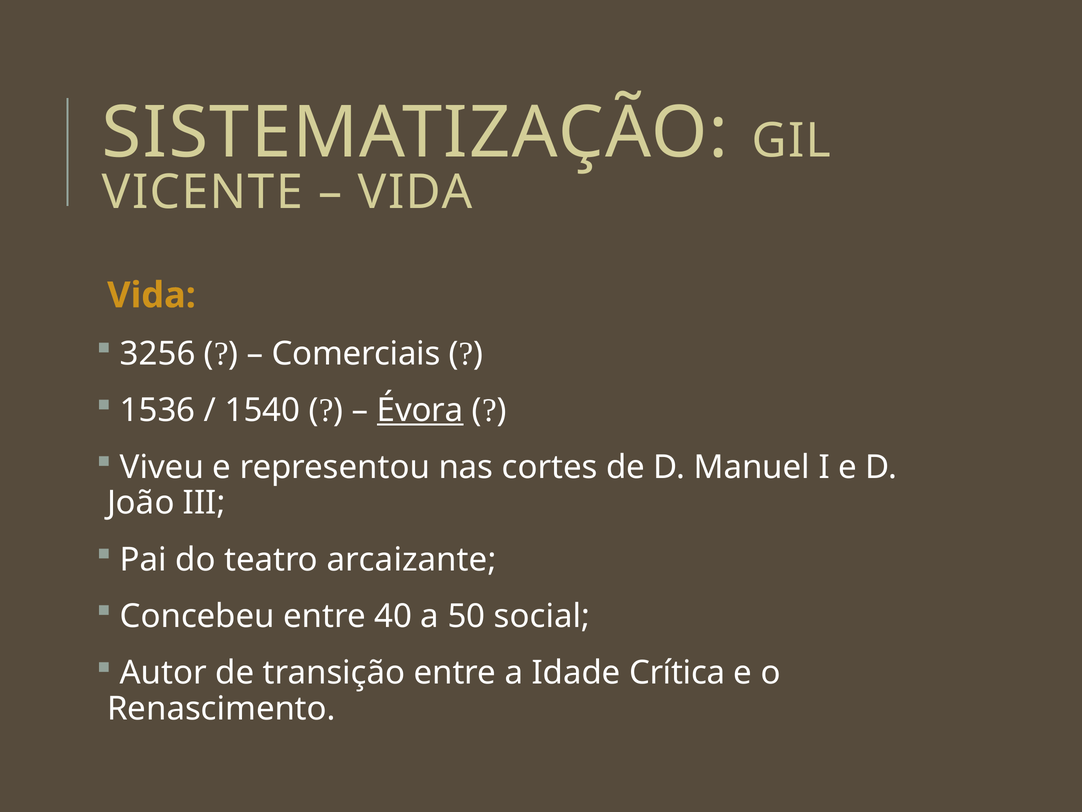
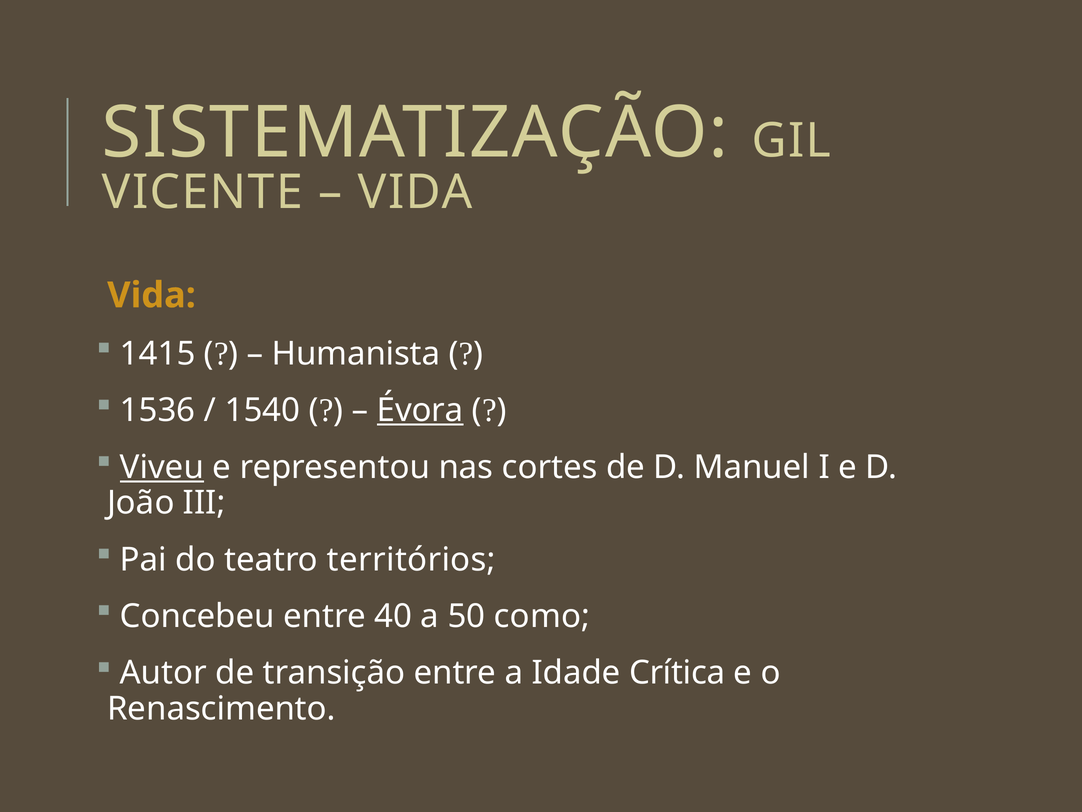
3256: 3256 -> 1415 (158, 354)
Comerciais: Comerciais -> Humanista (356, 354)
Viveu underline: none -> present (162, 467)
arcaizante: arcaizante -> territórios (411, 559)
social: social -> como (542, 616)
